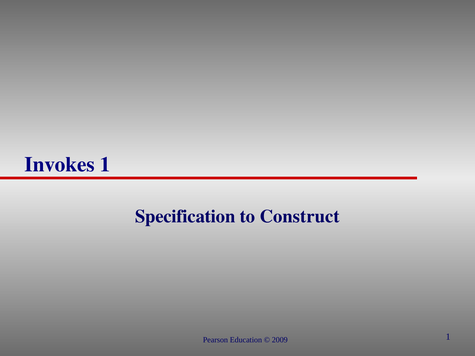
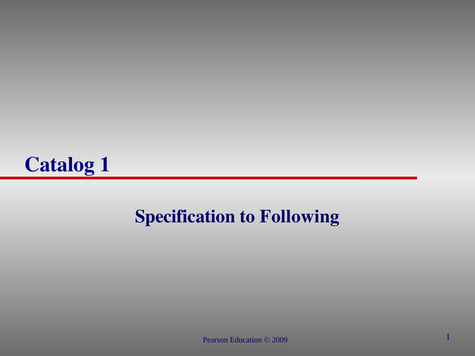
Invokes: Invokes -> Catalog (60, 165)
Construct: Construct -> Following (300, 217)
